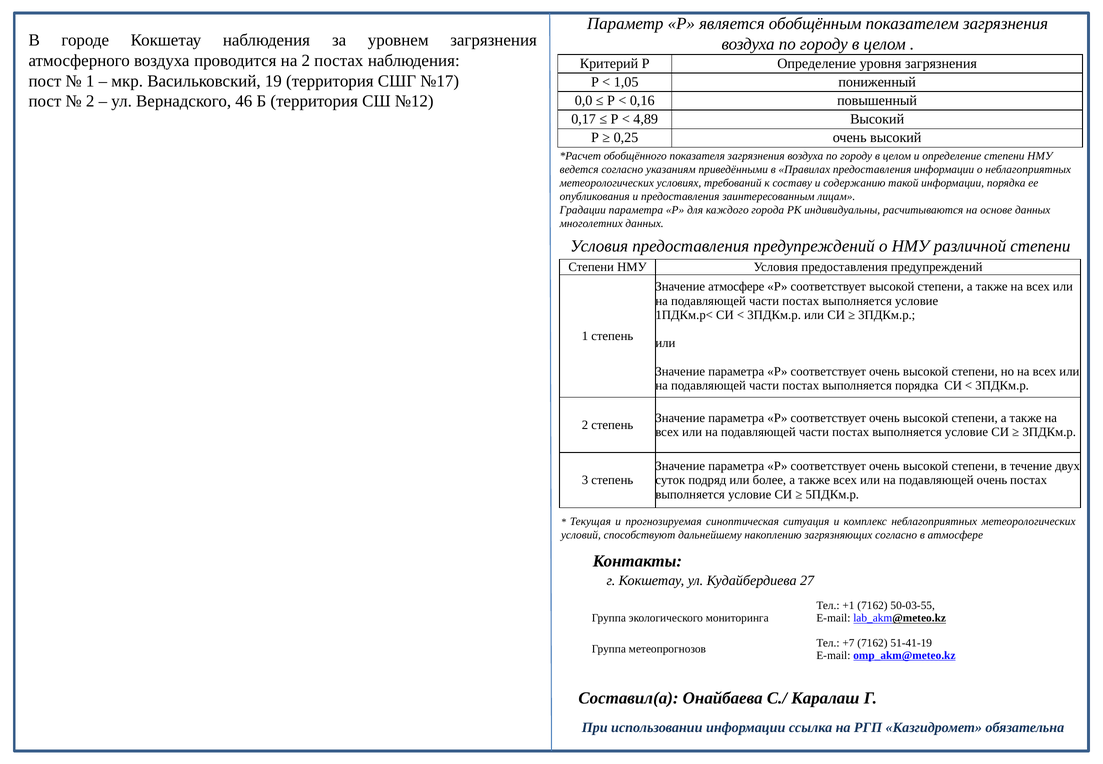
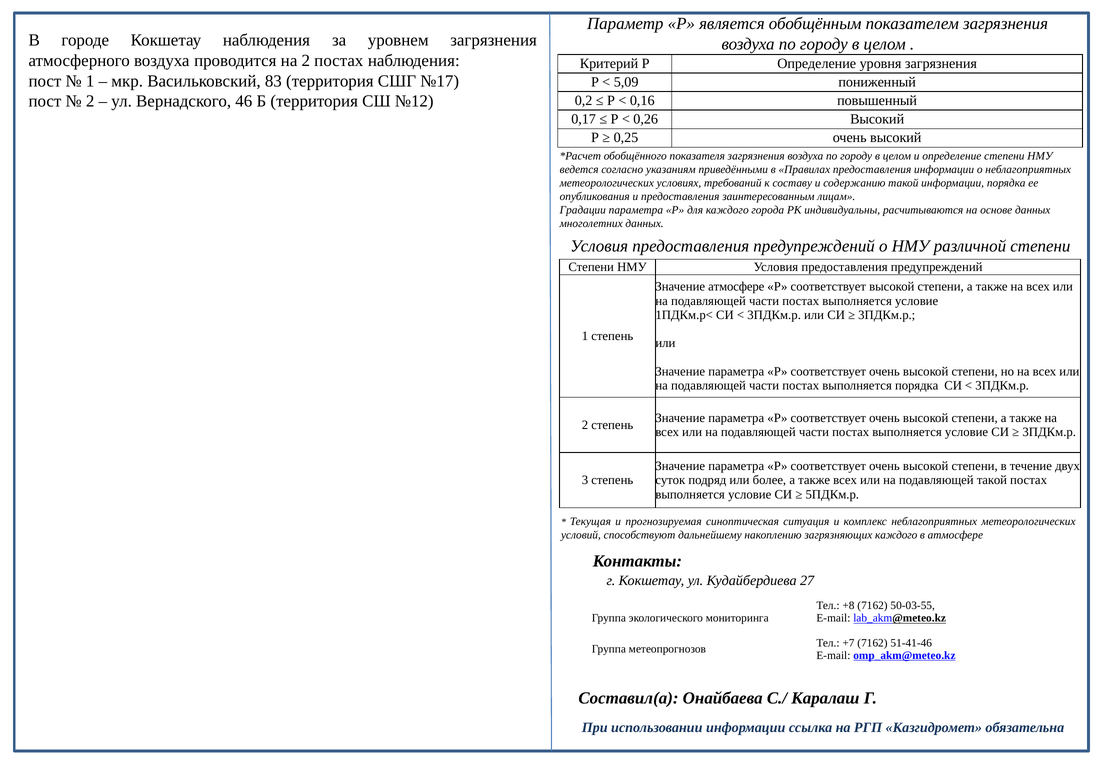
19: 19 -> 83 (273, 81)
1,05: 1,05 -> 5,09 (626, 82)
0,0: 0,0 -> 0,2 (584, 100)
4,89: 4,89 -> 0,26 (646, 119)
подавляющей очень: очень -> такой (992, 480)
загрязняющих согласно: согласно -> каждого (896, 535)
+1: +1 -> +8 (848, 605)
51-41-19: 51-41-19 -> 51-41-46 (911, 643)
